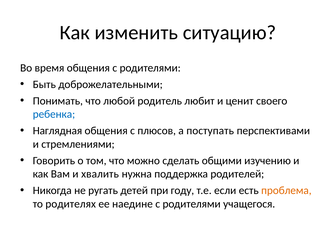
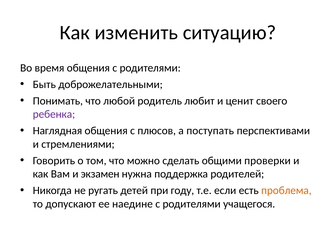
ребенка colour: blue -> purple (54, 114)
изучению: изучению -> проверки (267, 161)
хвалить: хвалить -> экзамен (100, 174)
родителях: родителях -> допускают (71, 204)
